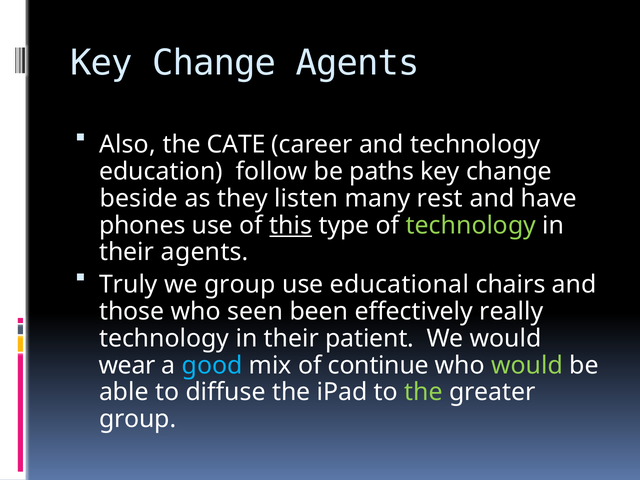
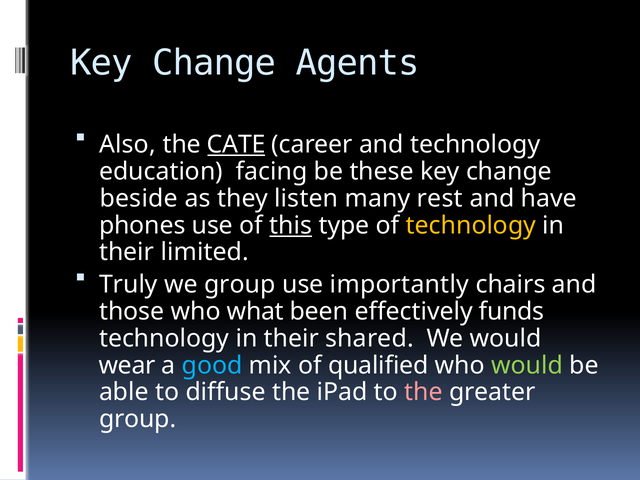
CATE underline: none -> present (236, 145)
follow: follow -> facing (272, 172)
paths: paths -> these (382, 172)
technology colour: light green -> yellow (471, 225)
their agents: agents -> limited (205, 252)
educational: educational -> importantly (399, 285)
seen: seen -> what (255, 312)
really: really -> funds (512, 312)
patient: patient -> shared (370, 338)
continue: continue -> qualified (378, 365)
the colour: light green -> pink (424, 392)
